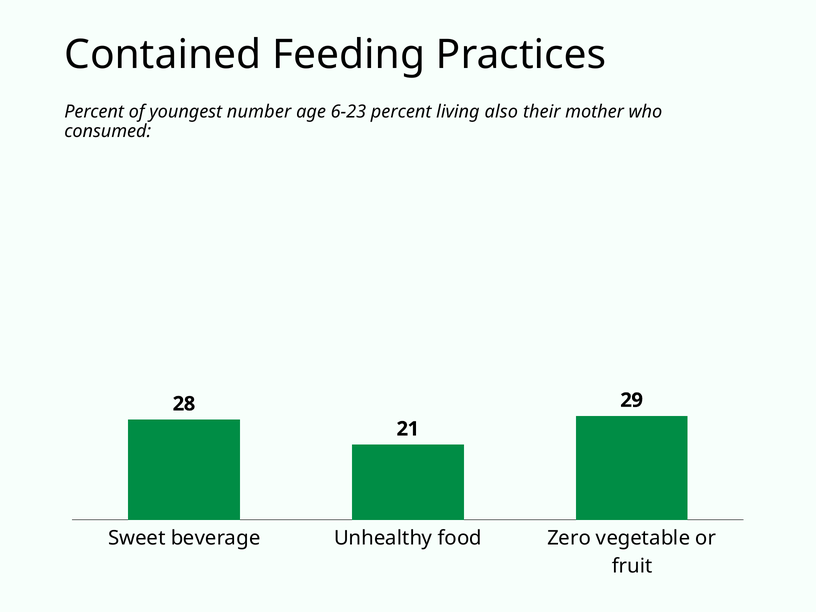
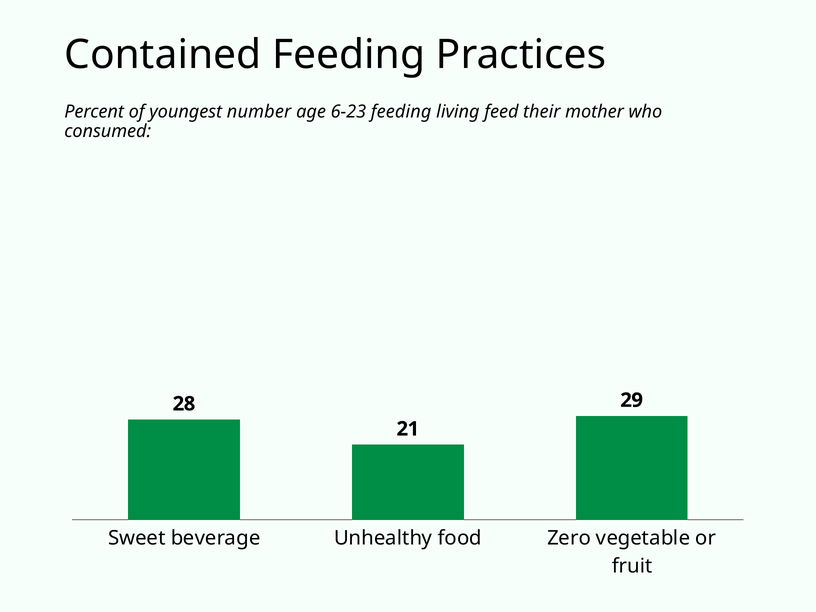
6-23 percent: percent -> feeding (401, 112)
also: also -> feed (501, 112)
